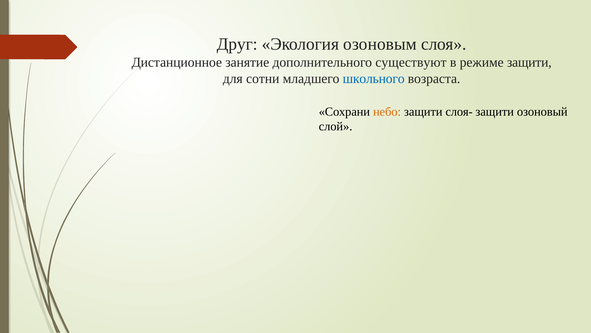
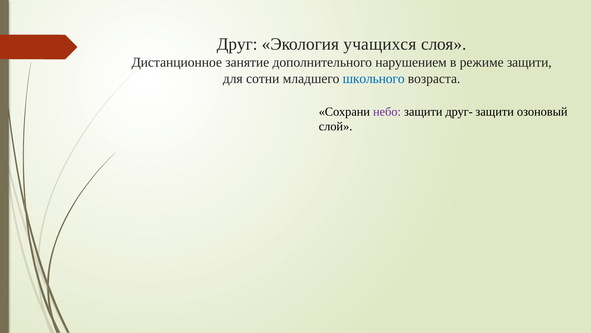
озоновым: озоновым -> учащихся (380, 44)
существуют: существуют -> нарушением (411, 62)
небо colour: orange -> purple (387, 112)
слоя-: слоя- -> друг- (459, 112)
